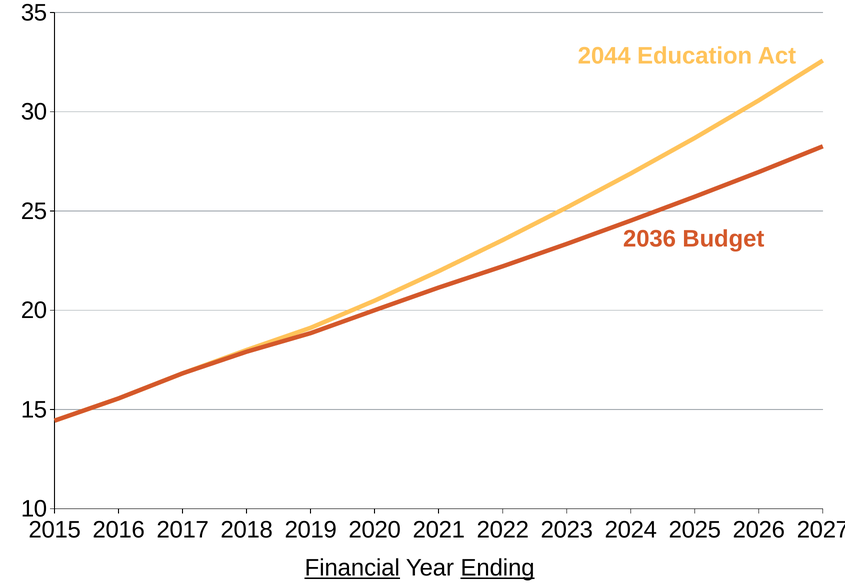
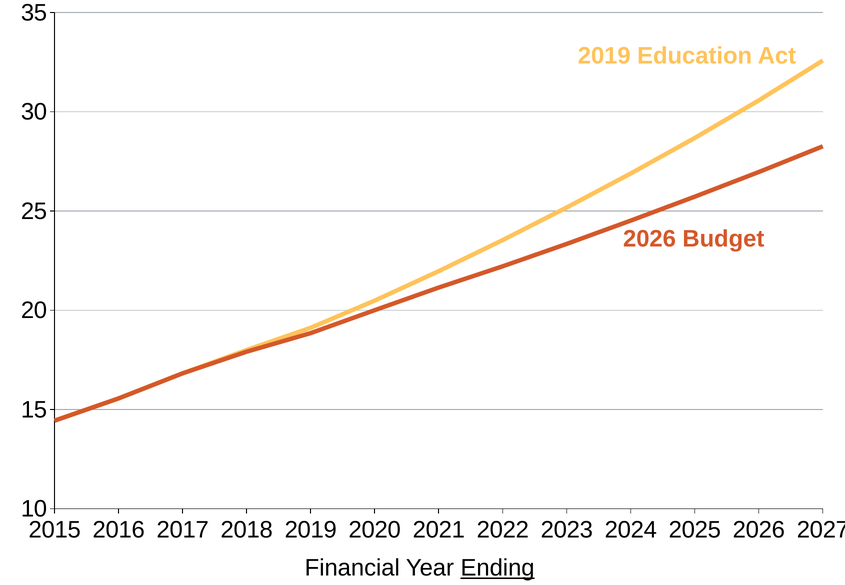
2044: 2044 -> 2019 (604, 56)
2036: 2036 -> 2026 (649, 239)
Financial underline: present -> none (352, 568)
